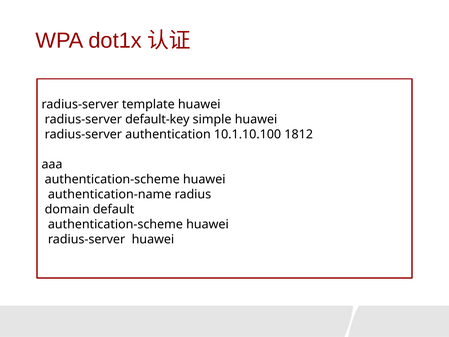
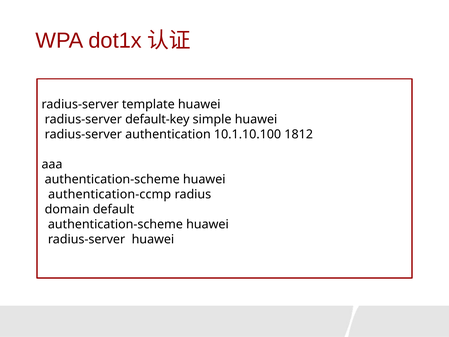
authentication-name: authentication-name -> authentication-ccmp (110, 194)
